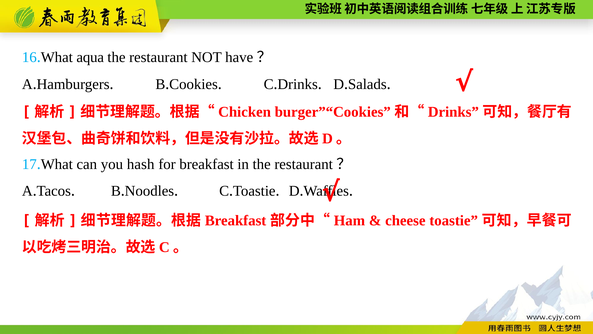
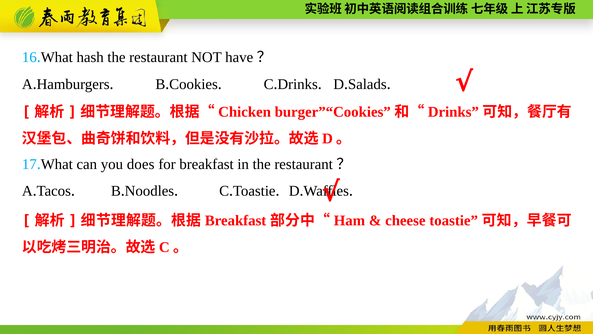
aqua: aqua -> hash (90, 57)
hash: hash -> does (141, 164)
